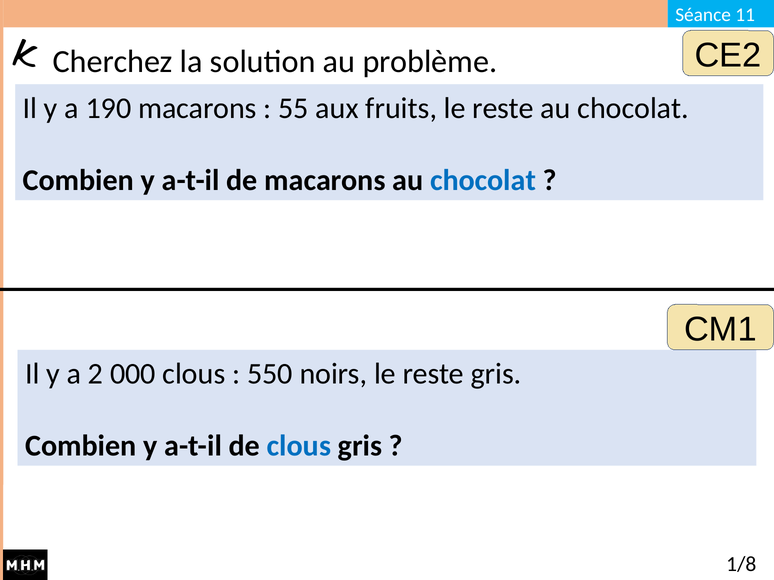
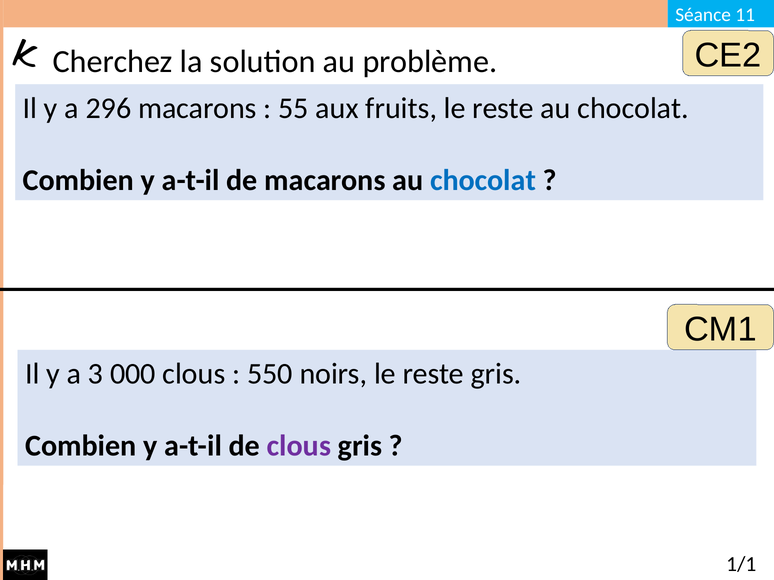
190: 190 -> 296 (108, 108)
2: 2 -> 3 (96, 374)
clous colour: blue -> purple (299, 446)
1/8: 1/8 -> 1/1 (741, 565)
